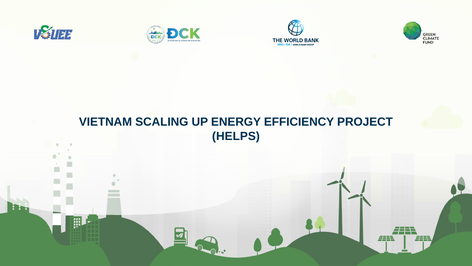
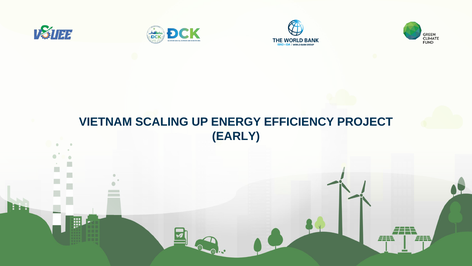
HELPS: HELPS -> EARLY (236, 136)
